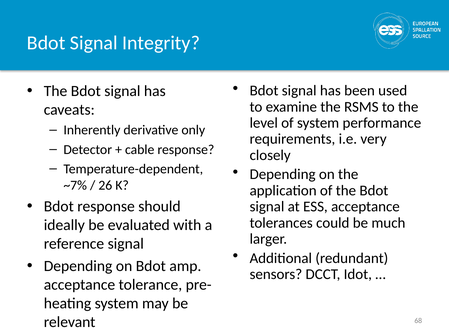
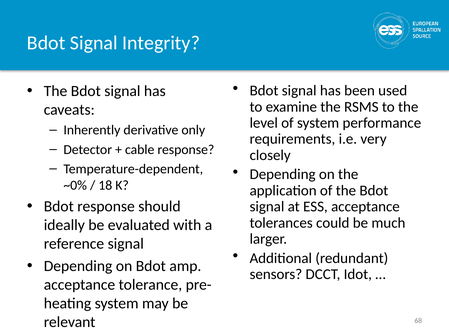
~7%: ~7% -> ~0% (75, 186)
26: 26 -> 18 (105, 186)
